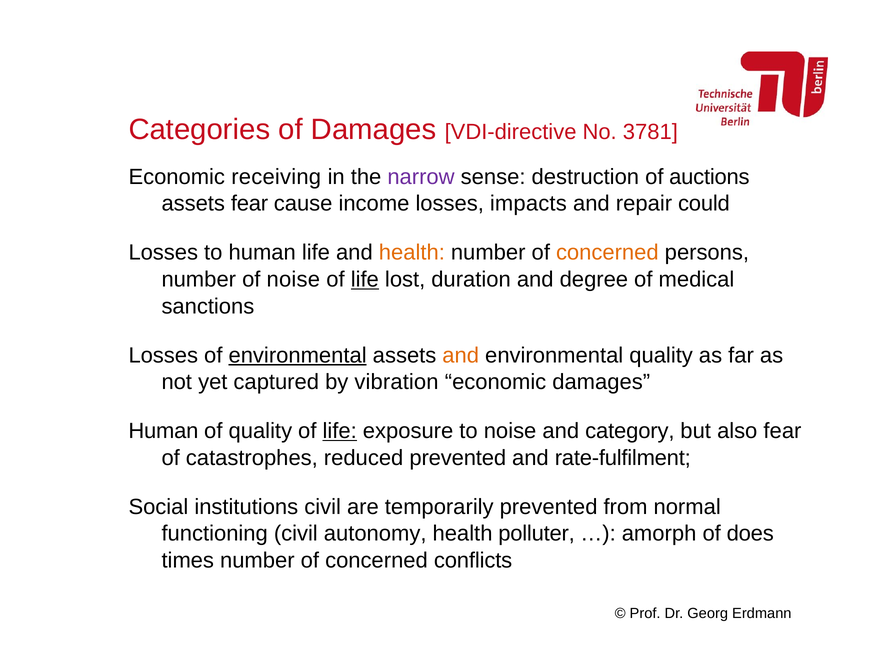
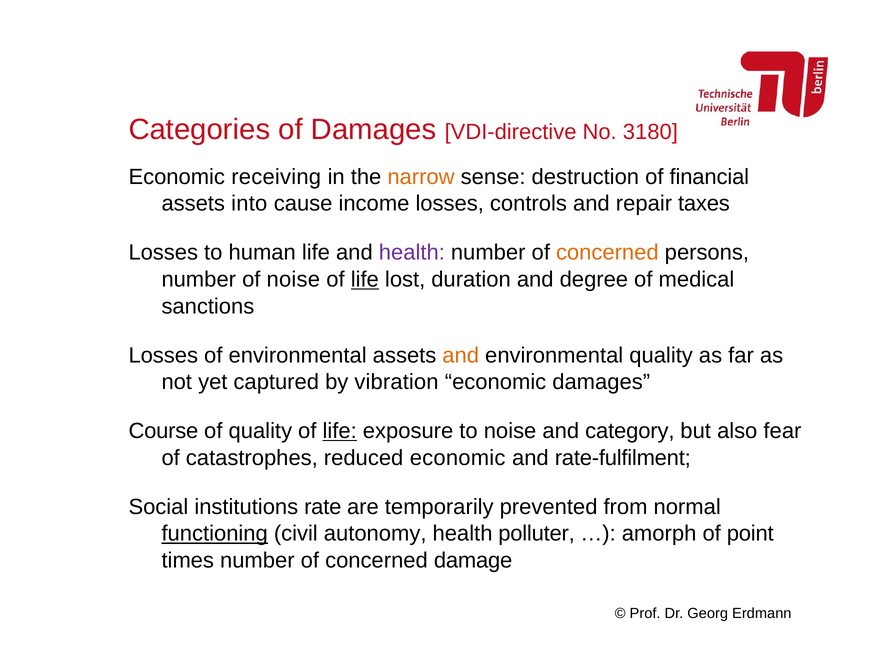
3781: 3781 -> 3180 (650, 132)
narrow colour: purple -> orange (421, 177)
auctions: auctions -> financial (709, 177)
assets fear: fear -> into (249, 204)
impacts: impacts -> controls (528, 204)
could: could -> taxes (704, 204)
health colour: orange -> purple (412, 253)
environmental underline: present -> none (298, 355)
Human: Human -> Course (163, 431)
reduced prevented: prevented -> economic (458, 458)
institutions civil: civil -> rate (323, 507)
functioning underline: none -> present (215, 534)
does: does -> point (750, 534)
conflicts: conflicts -> damage (473, 561)
